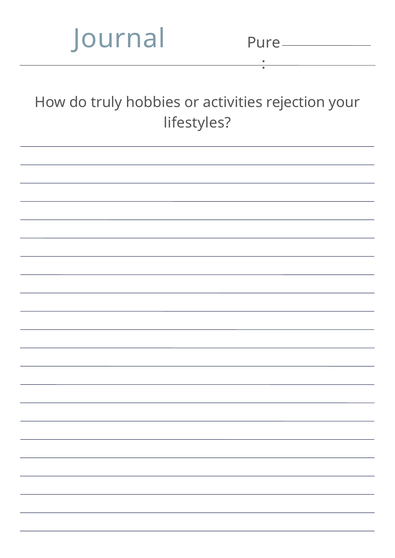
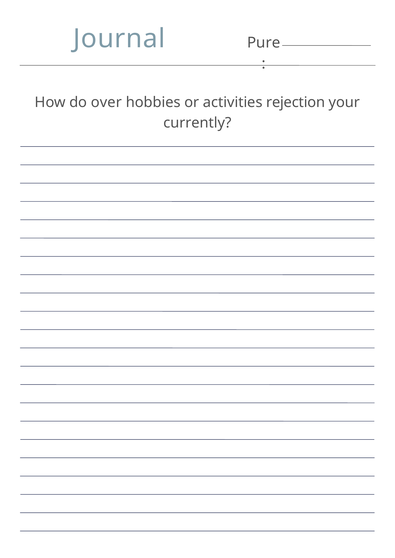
truly: truly -> over (106, 102)
lifestyles: lifestyles -> currently (197, 123)
